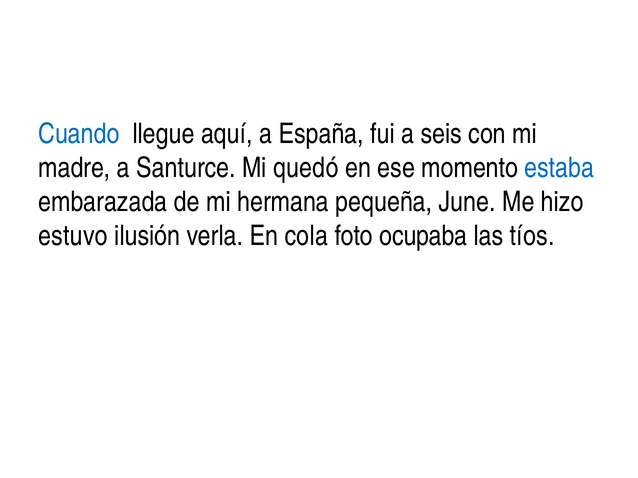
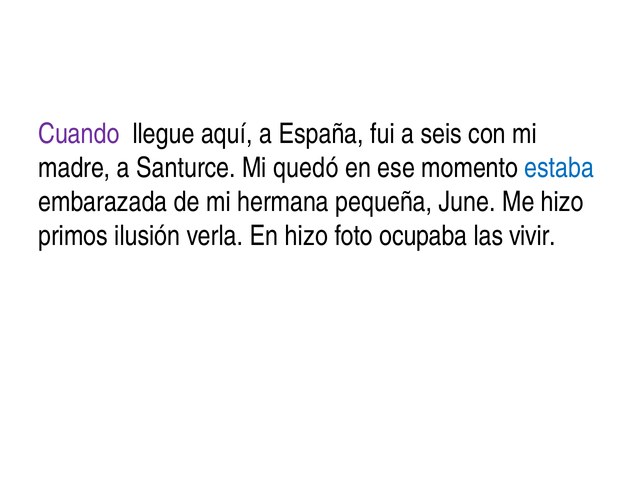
Cuando colour: blue -> purple (79, 134)
estuvo: estuvo -> primos (73, 236)
En cola: cola -> hizo (306, 236)
tíos: tíos -> vivir (532, 236)
